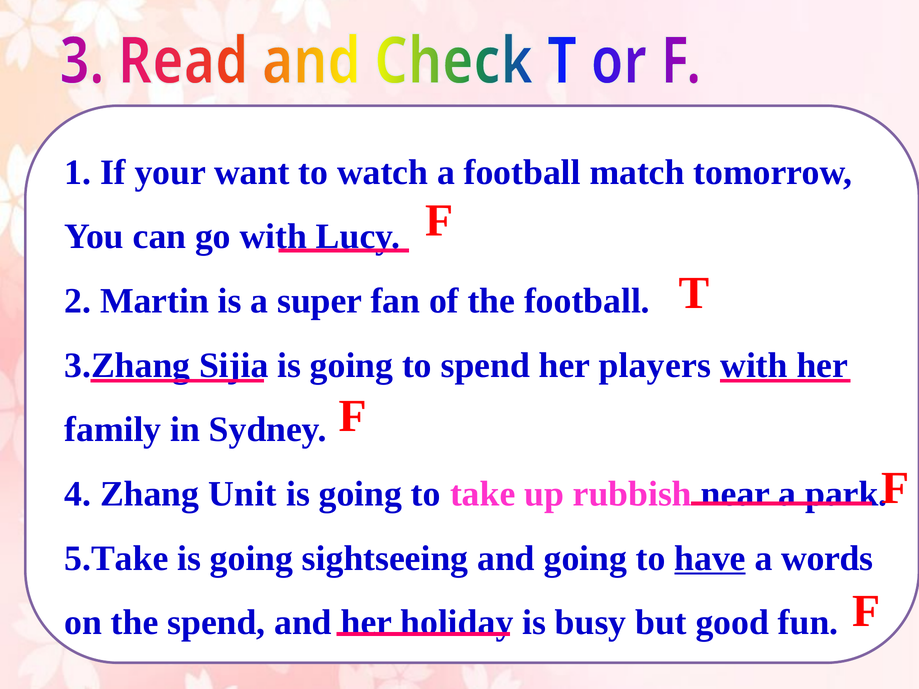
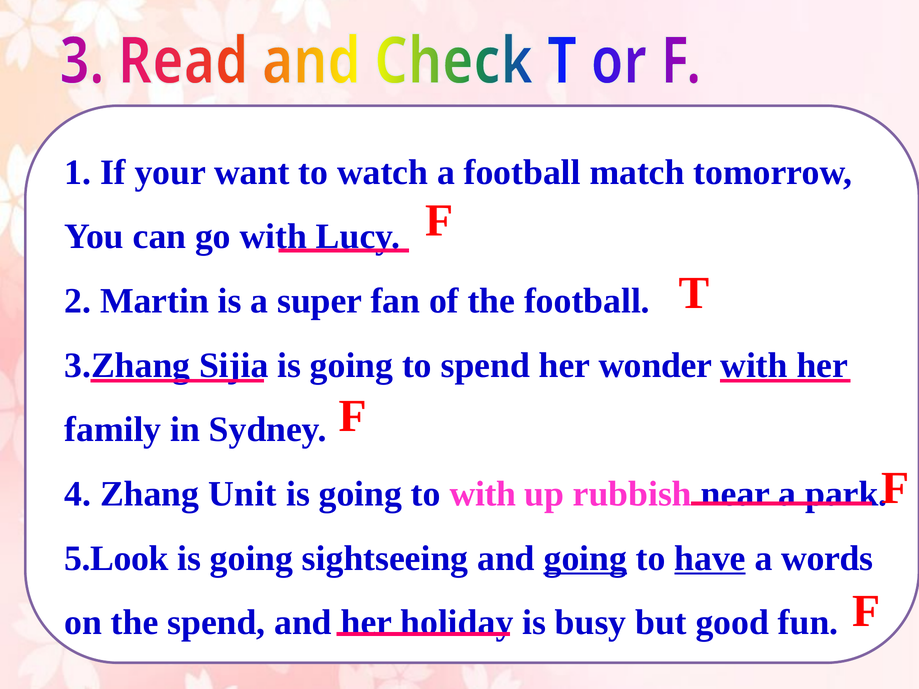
players: players -> wonder (655, 365)
to take: take -> with (483, 494)
5.Take: 5.Take -> 5.Look (117, 558)
going underline: none -> present (585, 558)
